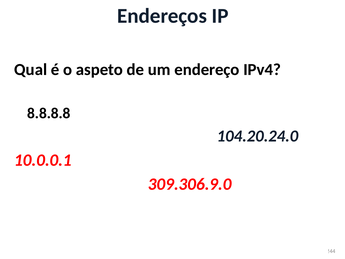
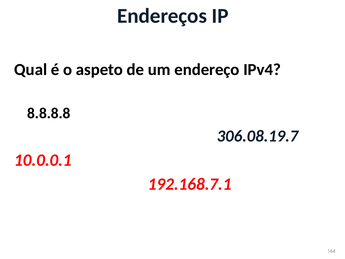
104.20.24.0: 104.20.24.0 -> 306.08.19.7 (258, 136)
309.306.9.0: 309.306.9.0 -> 192.168.7.1 (190, 184)
